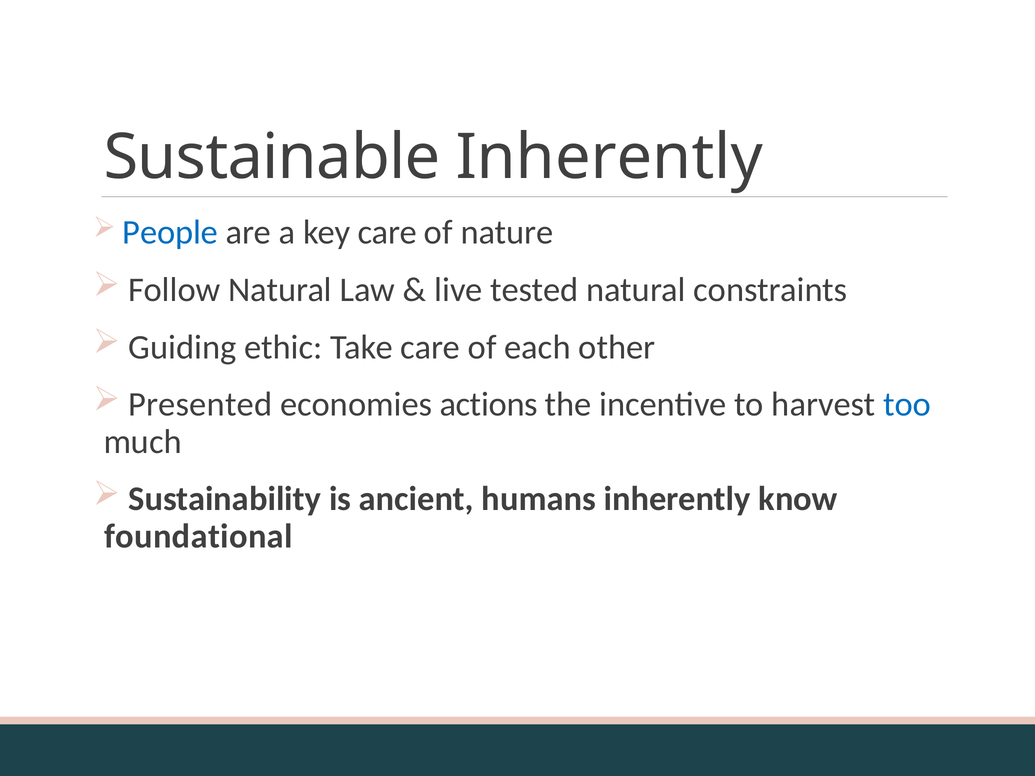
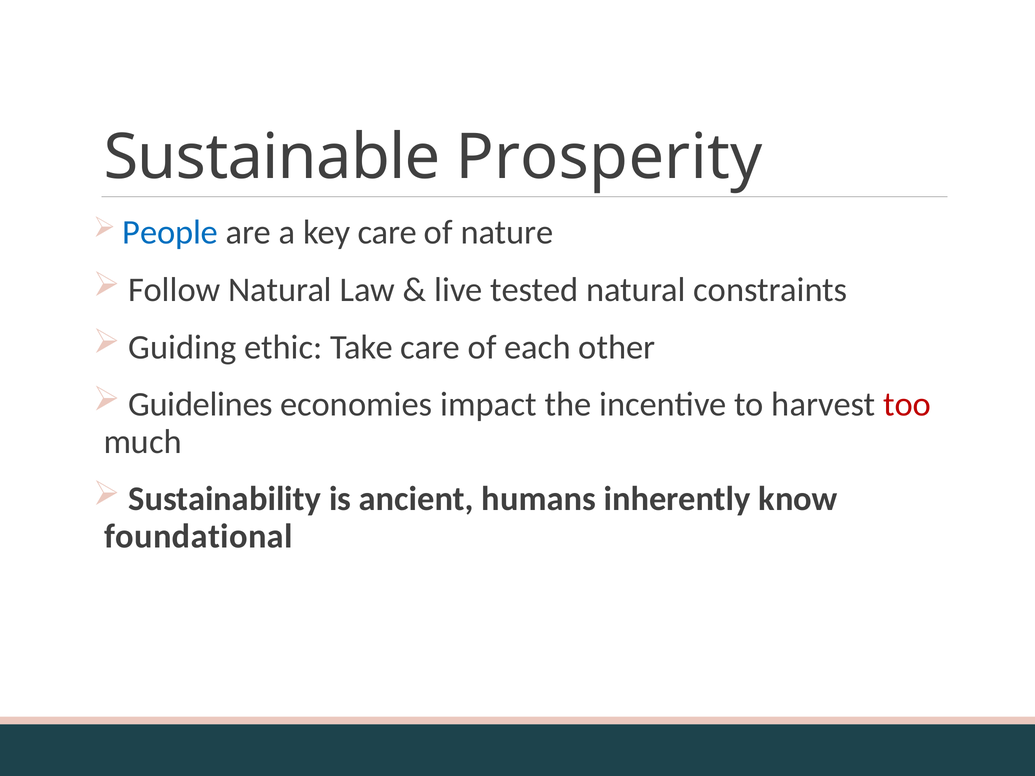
Sustainable Inherently: Inherently -> Prosperity (609, 158)
Presented: Presented -> Guidelines (201, 405)
actions: actions -> impact (488, 405)
too colour: blue -> red (907, 405)
